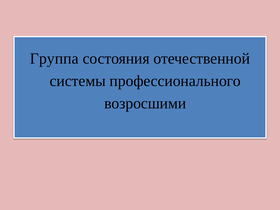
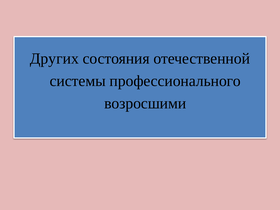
Группа: Группа -> Других (54, 59)
